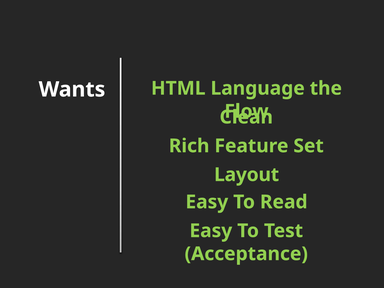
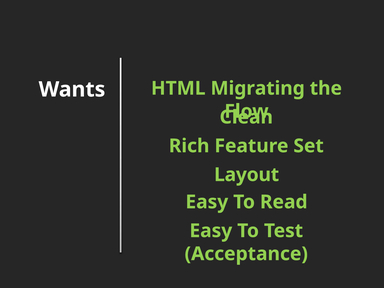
Language: Language -> Migrating (258, 88)
